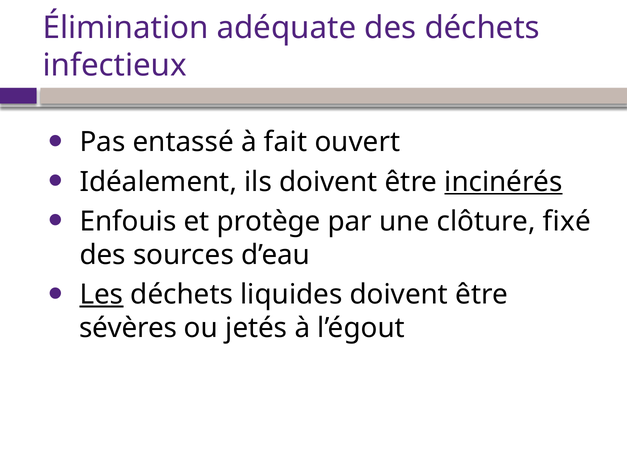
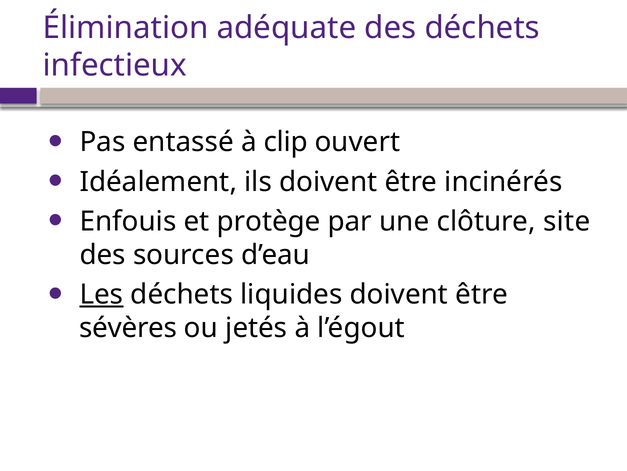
fait: fait -> clip (286, 142)
incinérés underline: present -> none (503, 182)
fixé: fixé -> site (567, 221)
